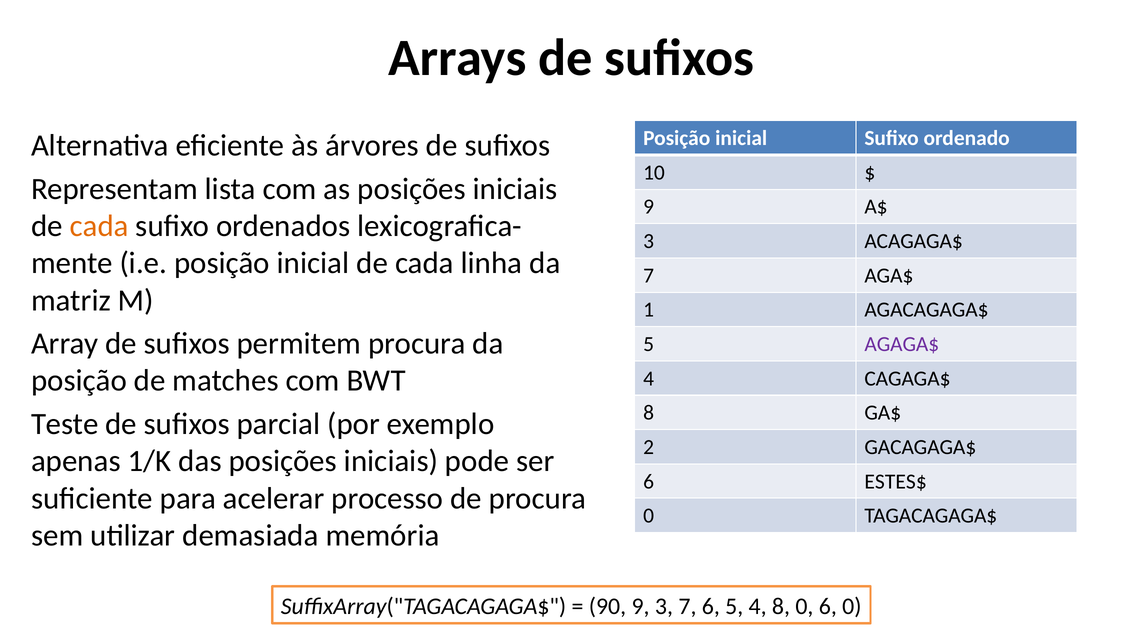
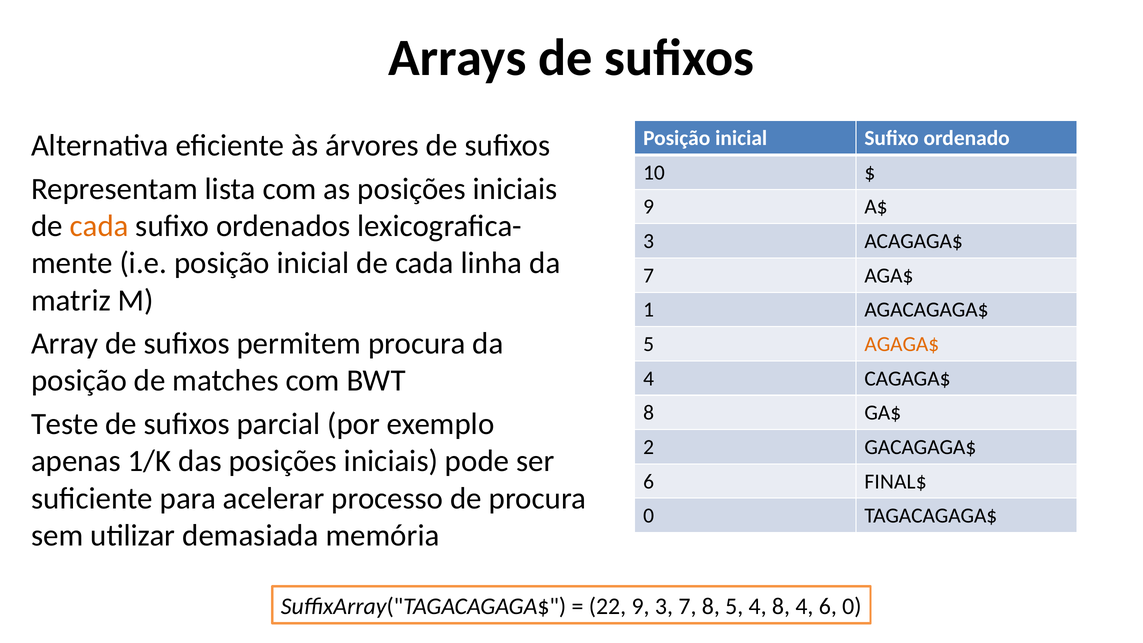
AGAGA$ colour: purple -> orange (902, 344)
ESTES$: ESTES$ -> FINAL$ (896, 481)
90: 90 -> 22 (607, 606)
7 6: 6 -> 8 (711, 606)
8 0: 0 -> 4 (804, 606)
